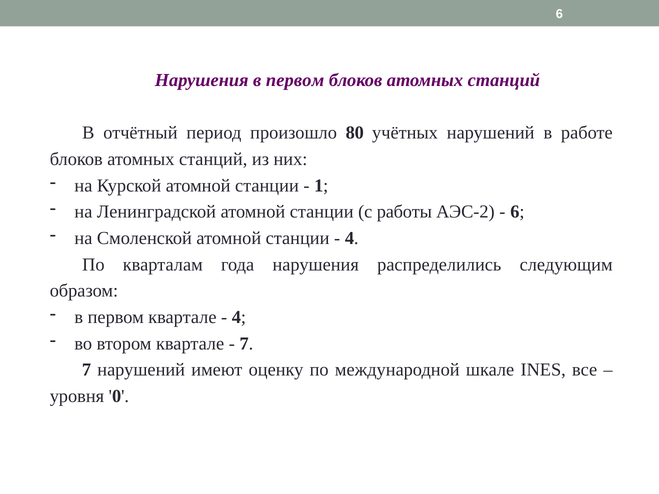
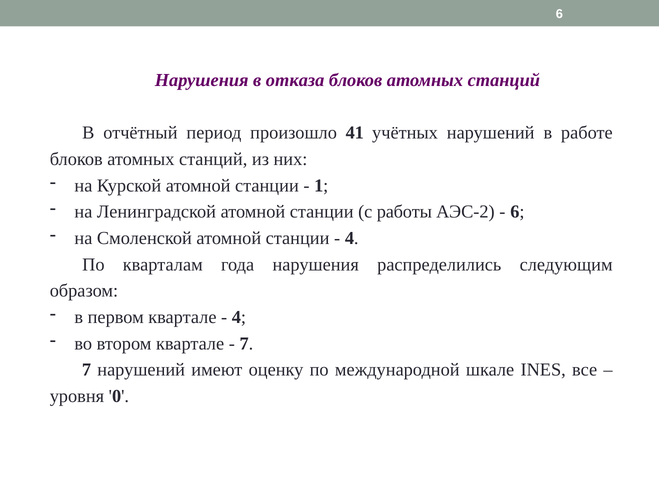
Нарушения в первом: первом -> отказа (295, 80)
80: 80 -> 41 (355, 133)
